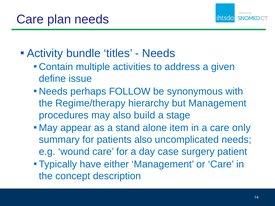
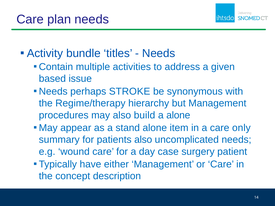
define: define -> based (52, 79)
FOLLOW: FOLLOW -> STROKE (130, 91)
a stage: stage -> alone (178, 115)
